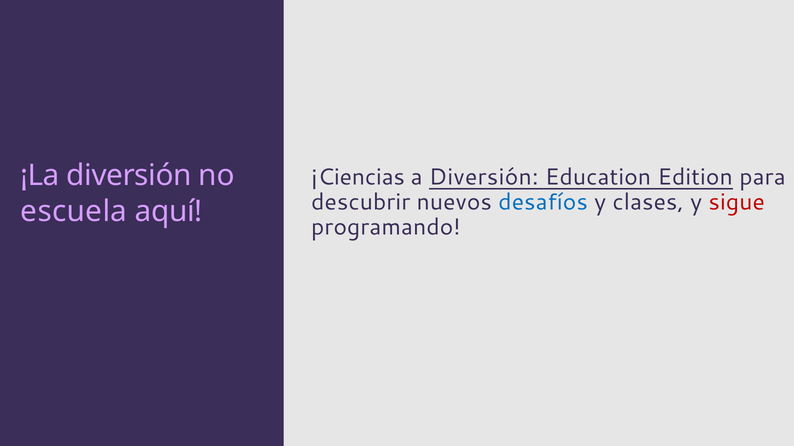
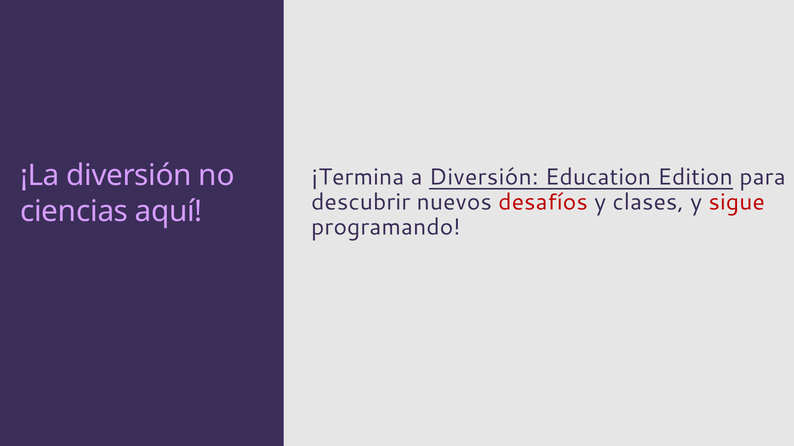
¡Ciencias: ¡Ciencias -> ¡Termina (358, 177)
desafíos colour: blue -> red (543, 202)
escuela: escuela -> ciencias (74, 212)
